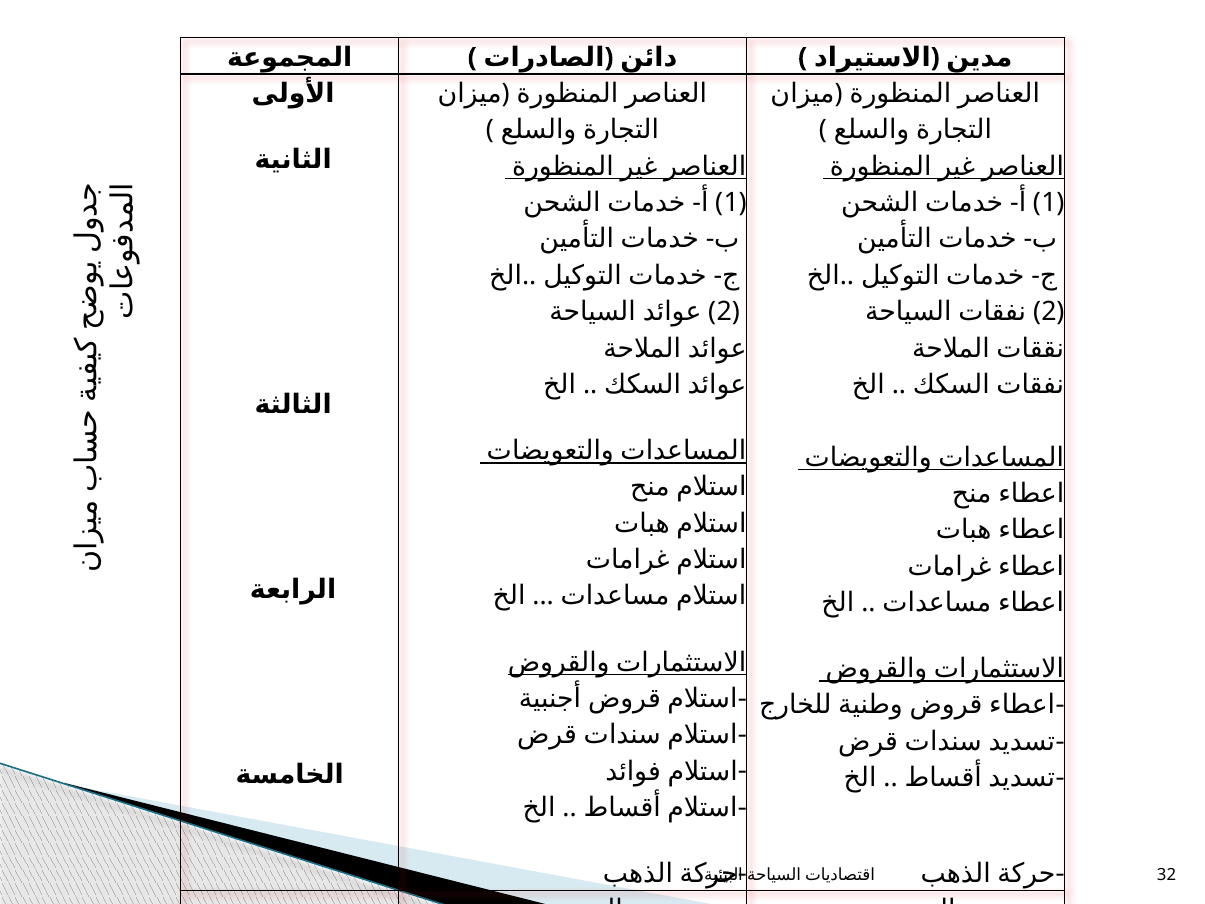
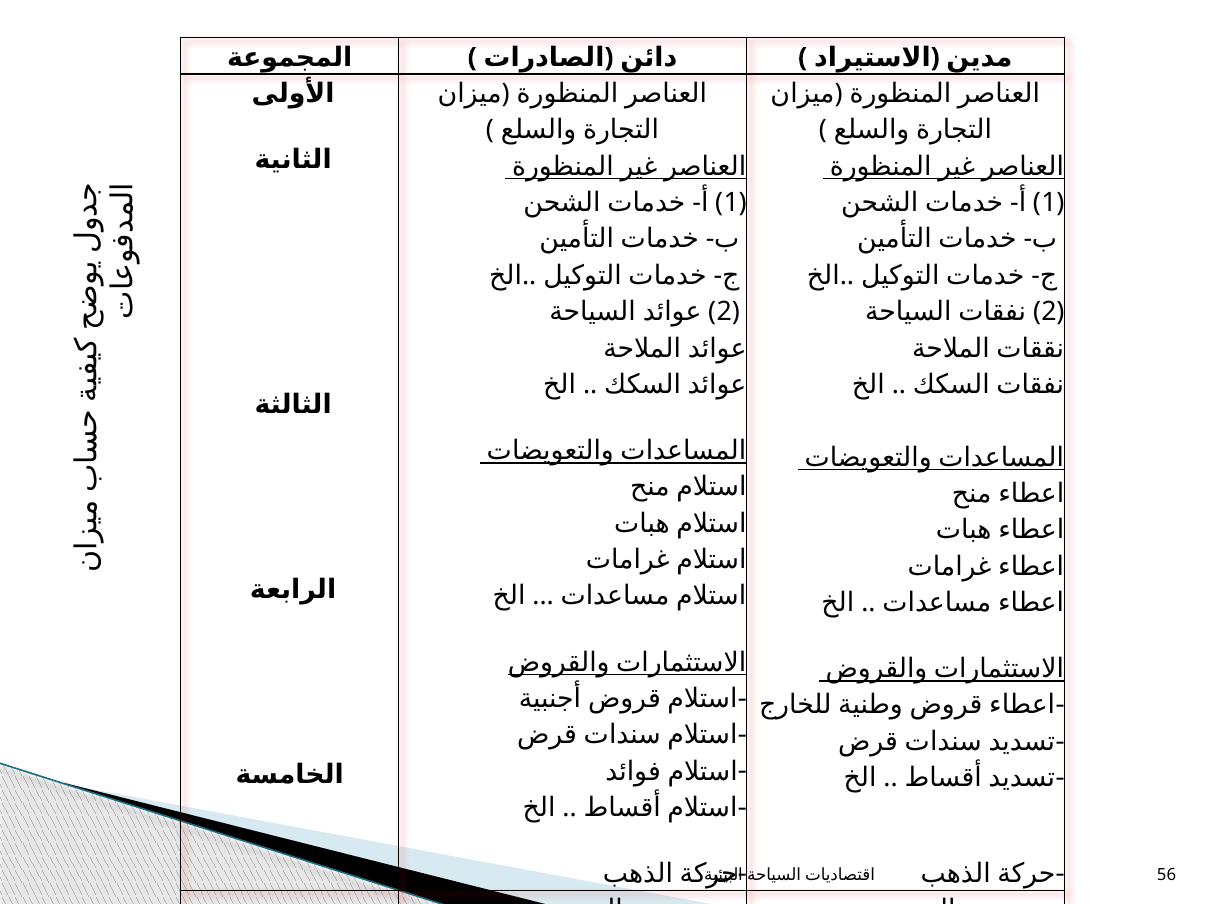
32: 32 -> 56 (1167, 875)
